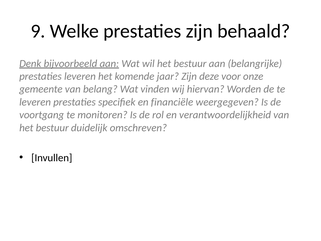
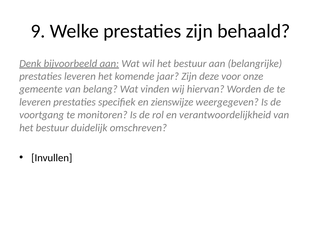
financiële: financiële -> zienswijze (172, 102)
